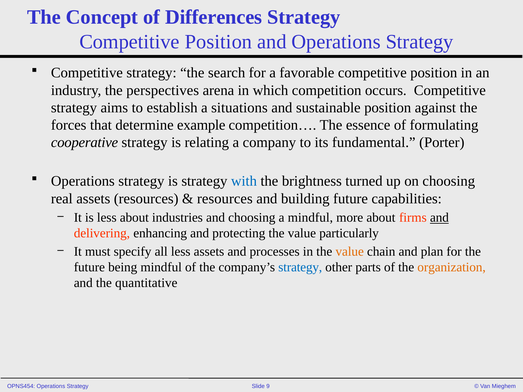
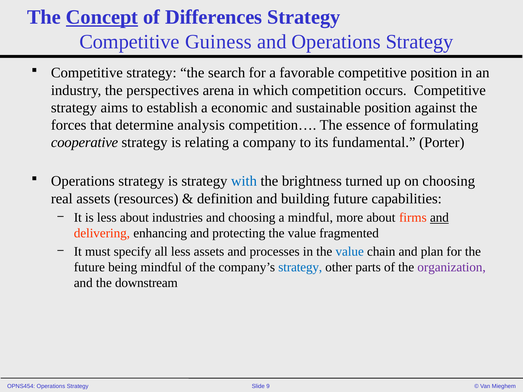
Concept underline: none -> present (102, 17)
Position: Position -> Guiness (218, 42)
situations: situations -> economic (239, 108)
example: example -> analysis (201, 125)
resources: resources -> definition (225, 199)
particularly: particularly -> fragmented (349, 233)
value colour: orange -> blue (350, 252)
organization colour: orange -> purple (452, 267)
quantitative: quantitative -> downstream (146, 283)
